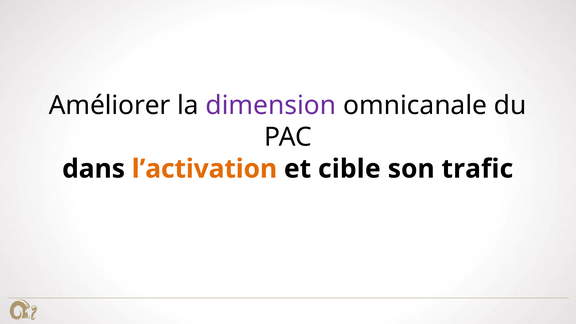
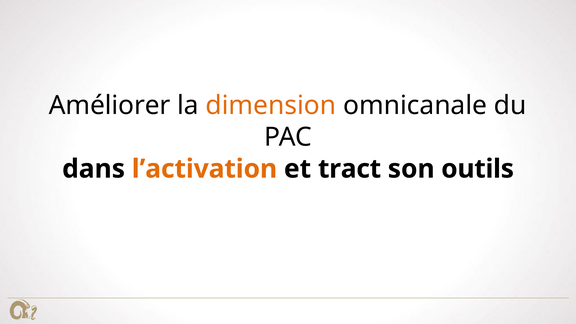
dimension colour: purple -> orange (271, 106)
cible: cible -> tract (350, 169)
trafic: trafic -> outils (478, 169)
